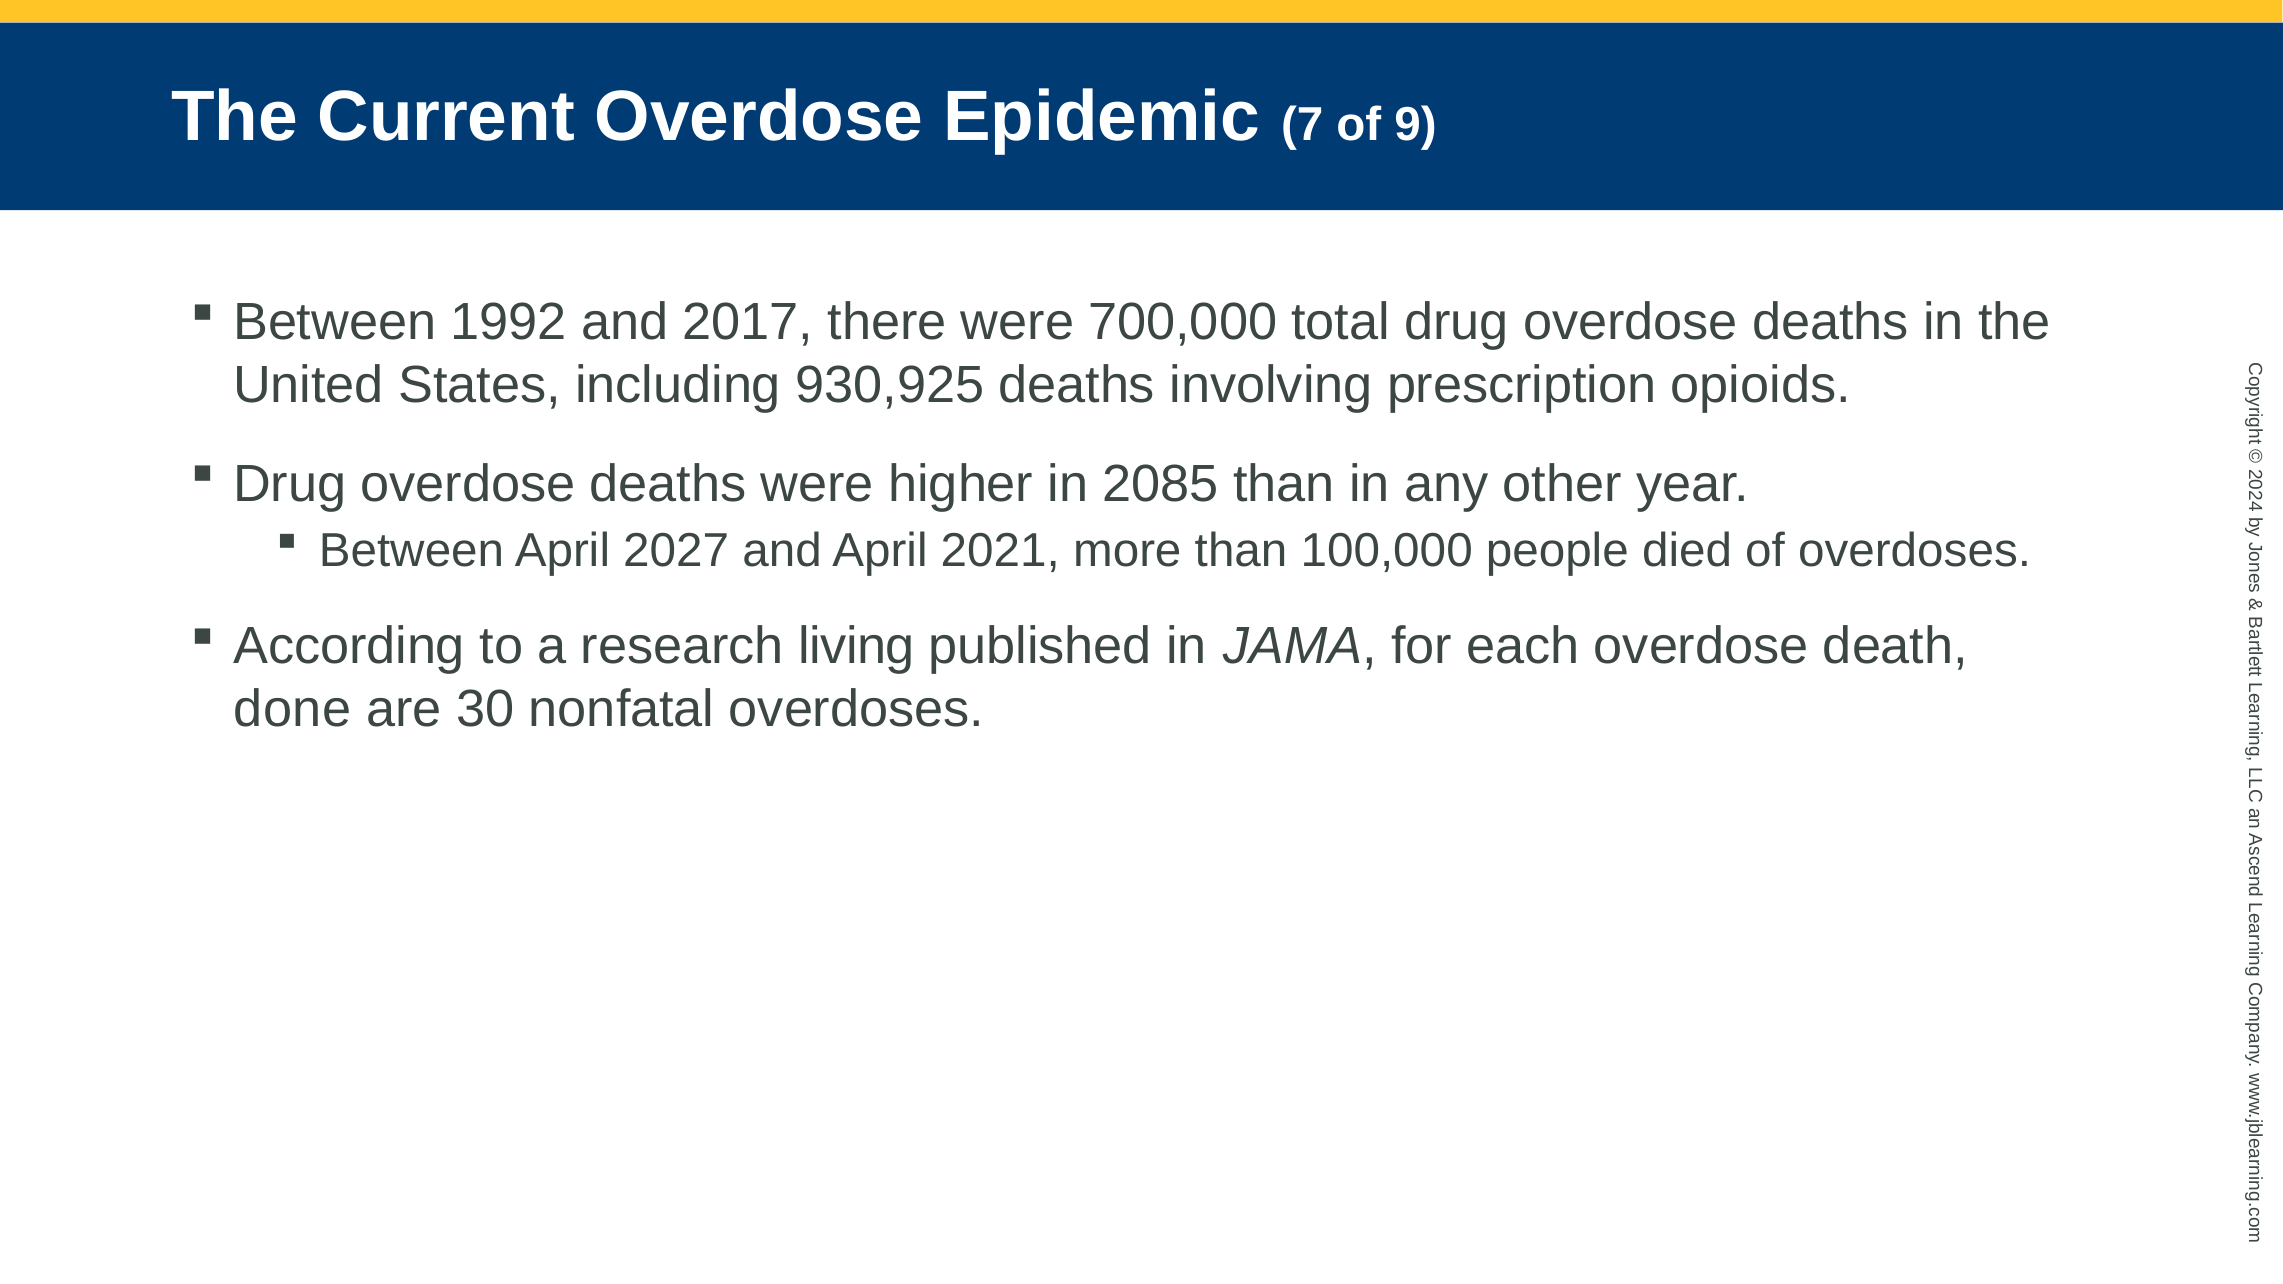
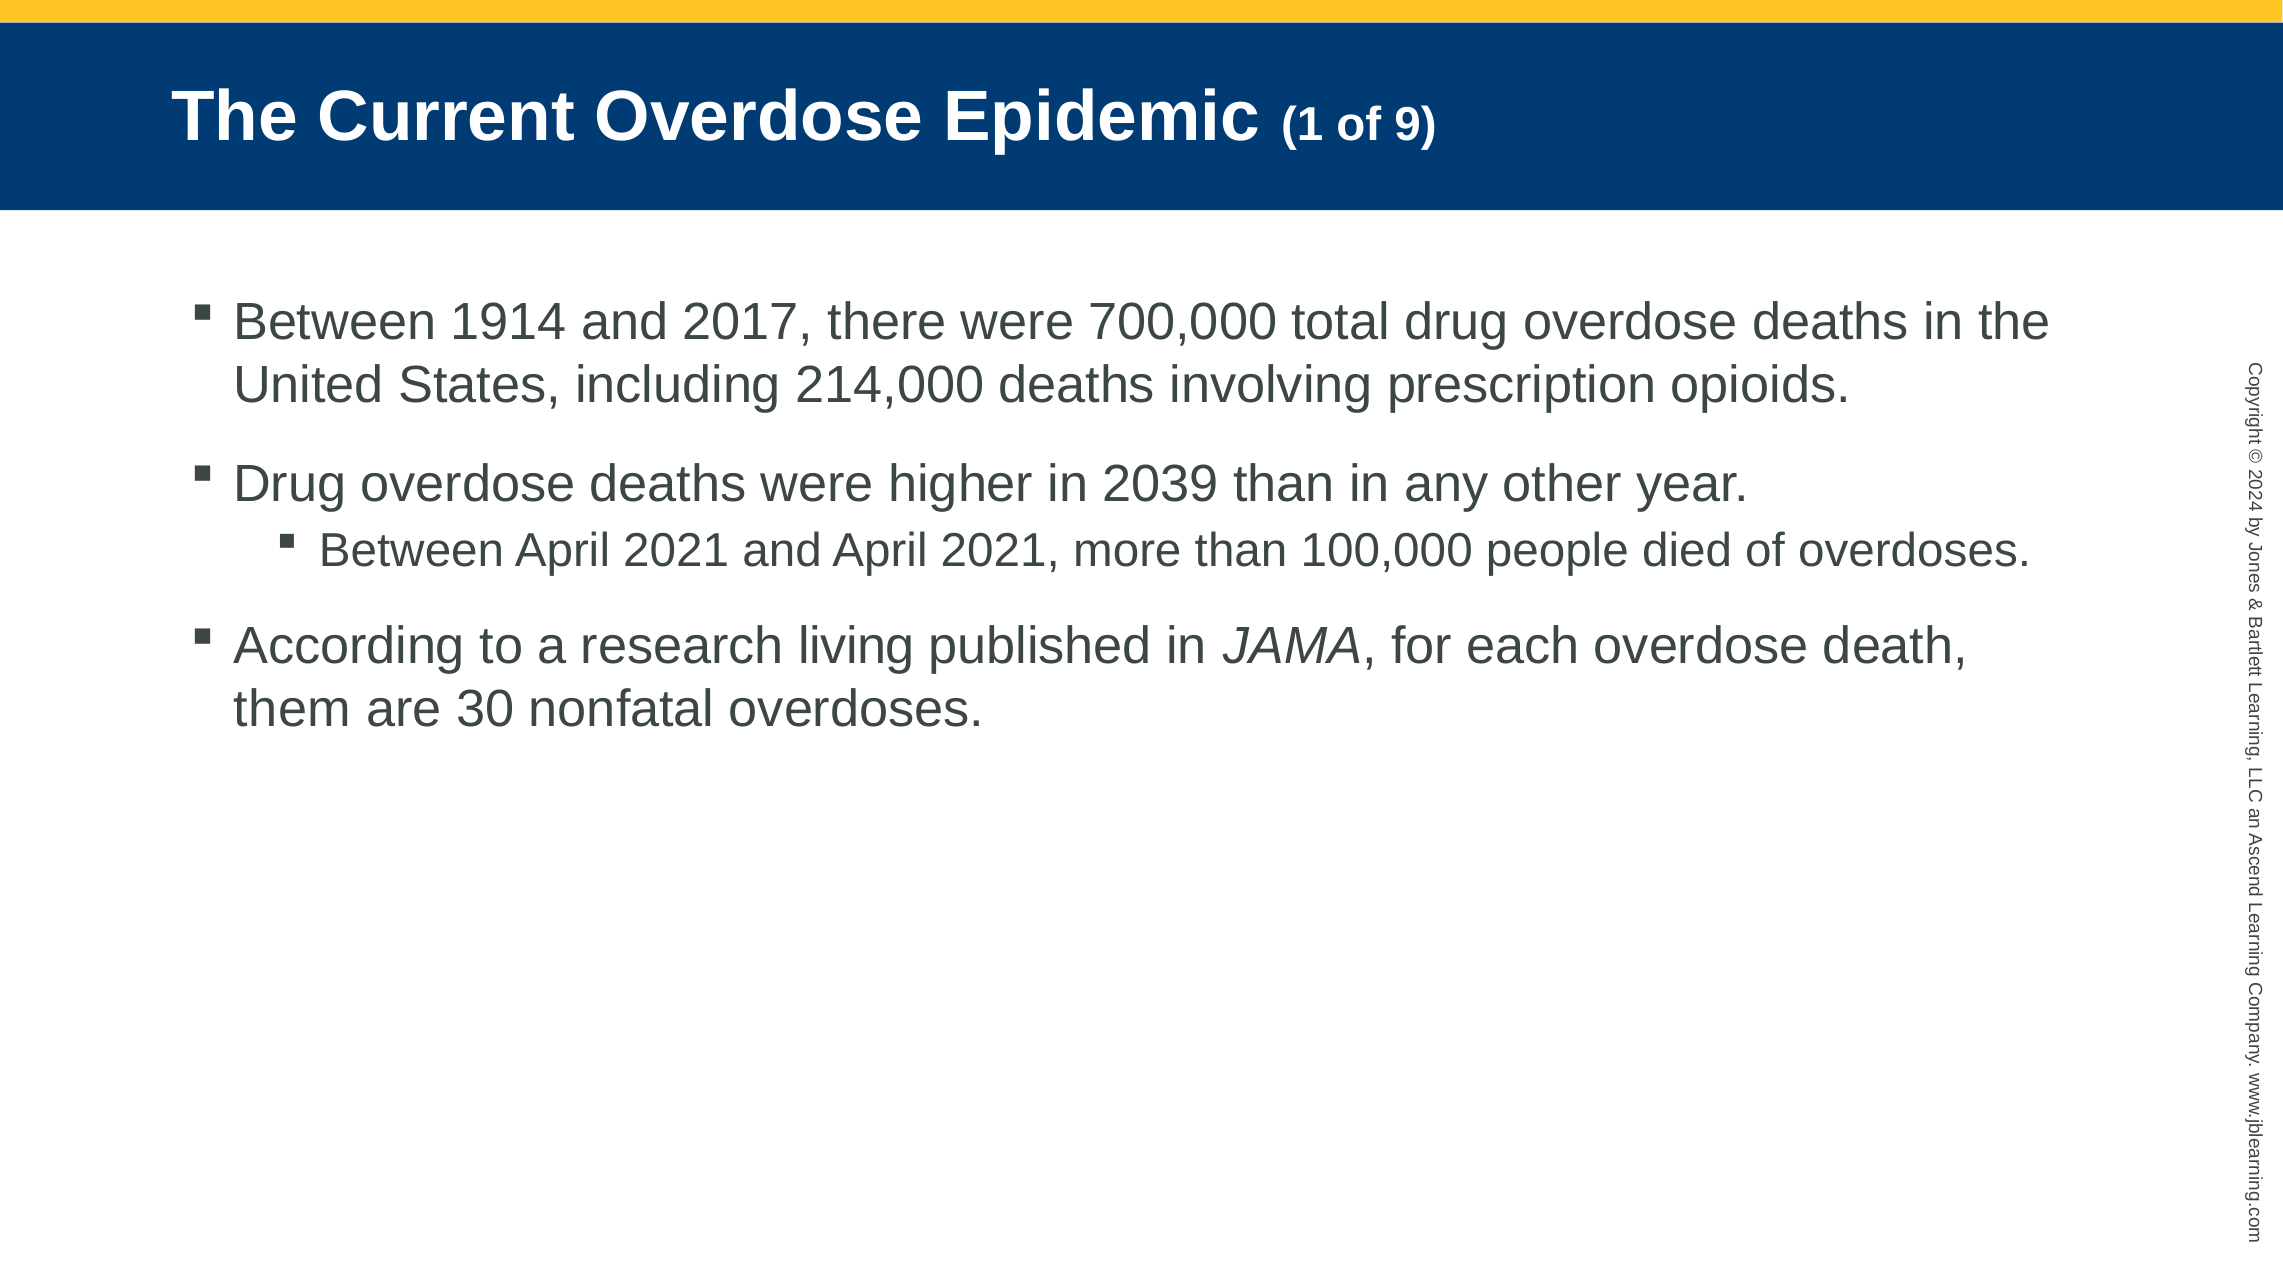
7: 7 -> 1 (1302, 125)
1992: 1992 -> 1914 (509, 323)
930,925: 930,925 -> 214,000 (890, 386)
2085: 2085 -> 2039 (1161, 484)
Between April 2027: 2027 -> 2021 (676, 551)
done: done -> them (292, 709)
